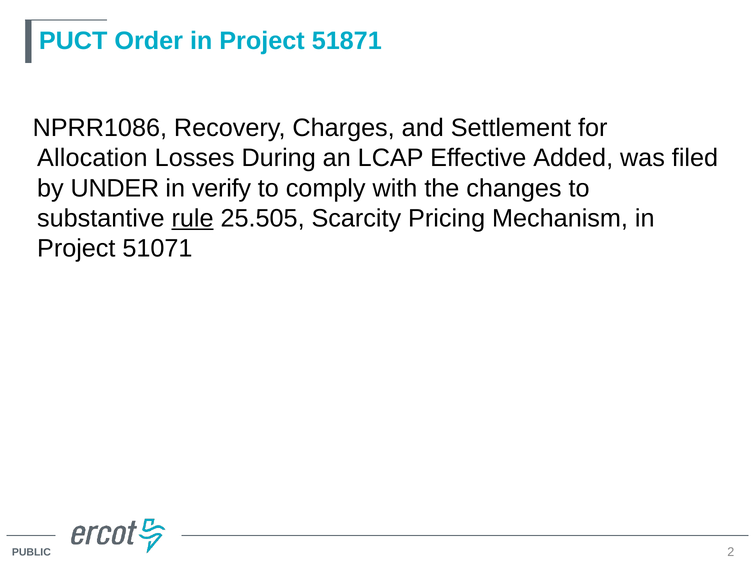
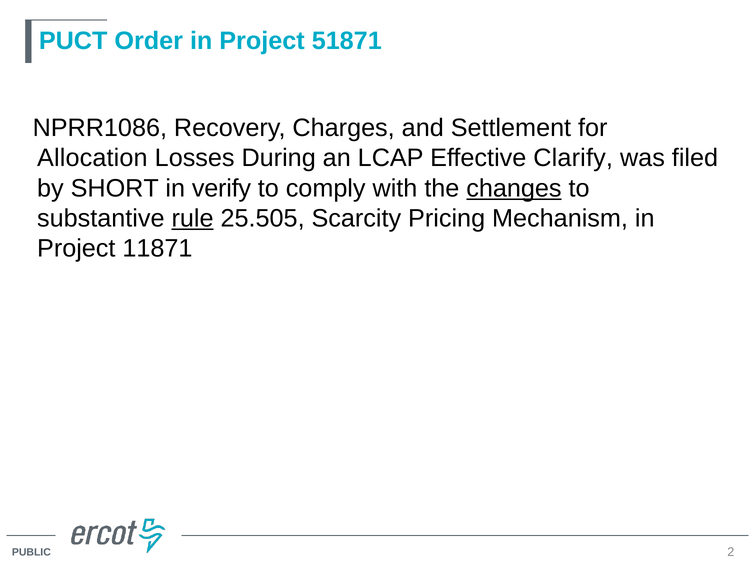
Added: Added -> Clarify (573, 158)
UNDER: UNDER -> SHORT (115, 188)
changes underline: none -> present (514, 188)
51071: 51071 -> 11871 (158, 249)
